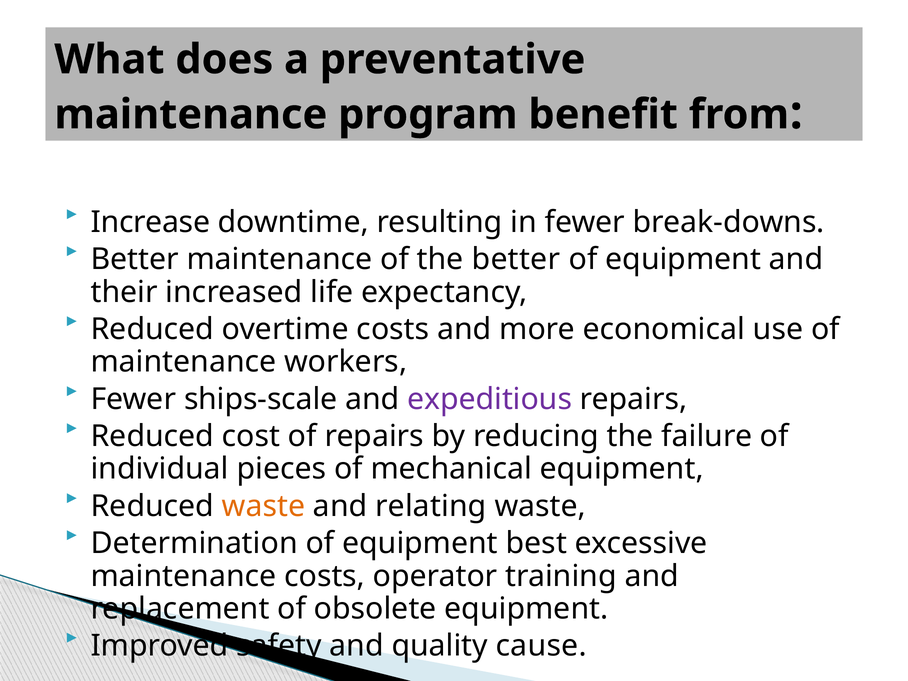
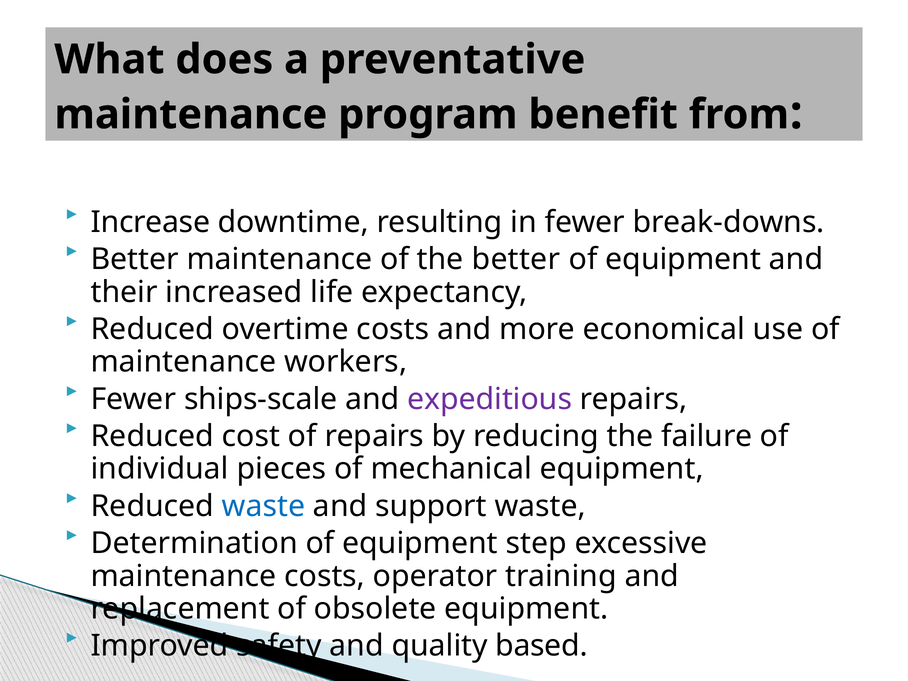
waste colour: orange -> blue (264, 506)
relating: relating -> support (431, 506)
best: best -> step (536, 543)
cause: cause -> based (541, 646)
